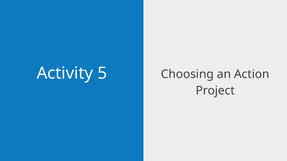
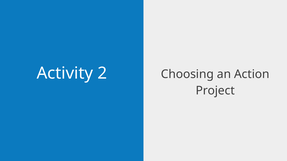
5: 5 -> 2 (102, 73)
